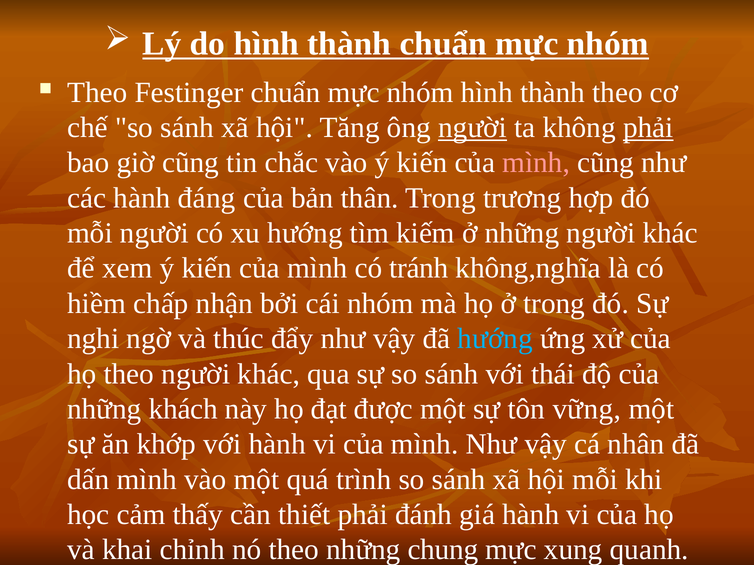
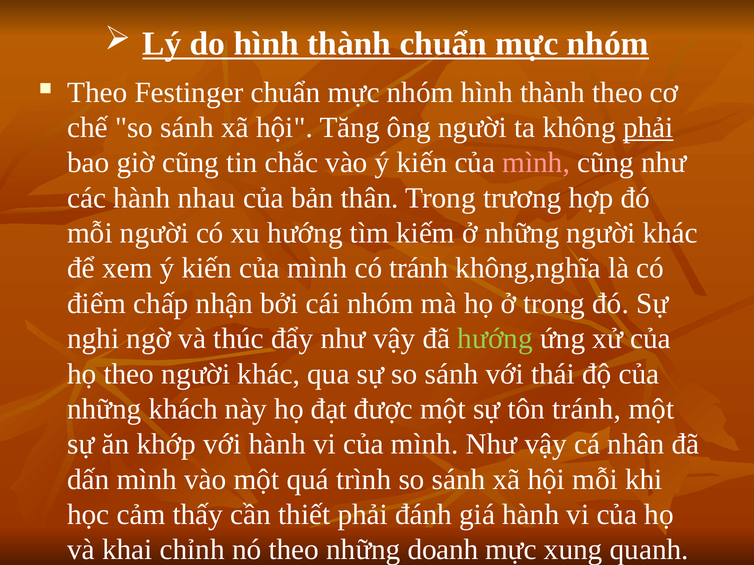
người underline: present -> none (473, 128)
đáng: đáng -> nhau (207, 198)
hiềm: hiềm -> điểm (97, 304)
hướng colour: light blue -> light green (495, 339)
tôn vững: vững -> tránh (587, 409)
chung: chung -> doanh (443, 550)
